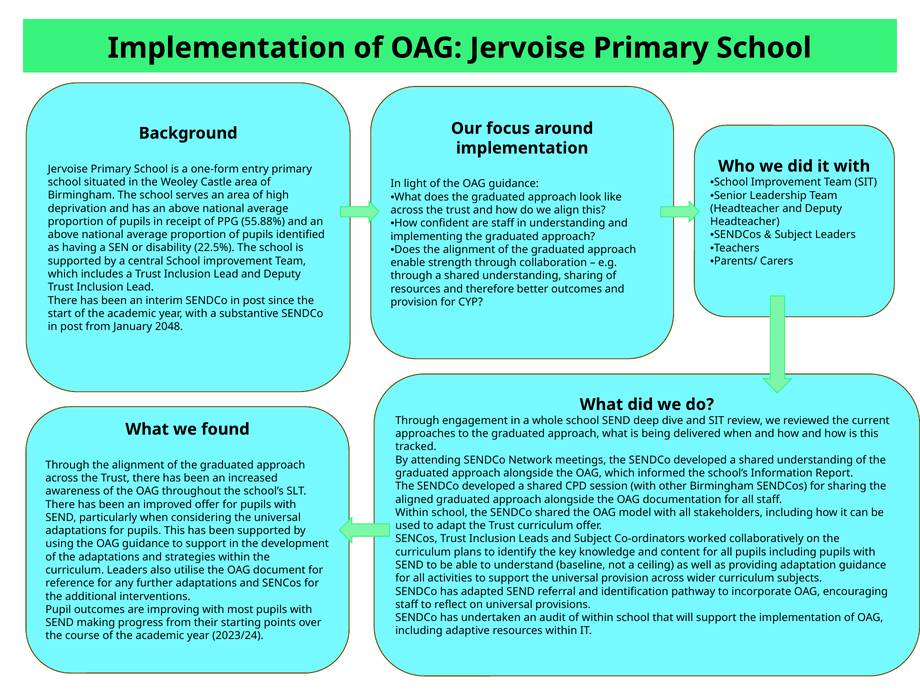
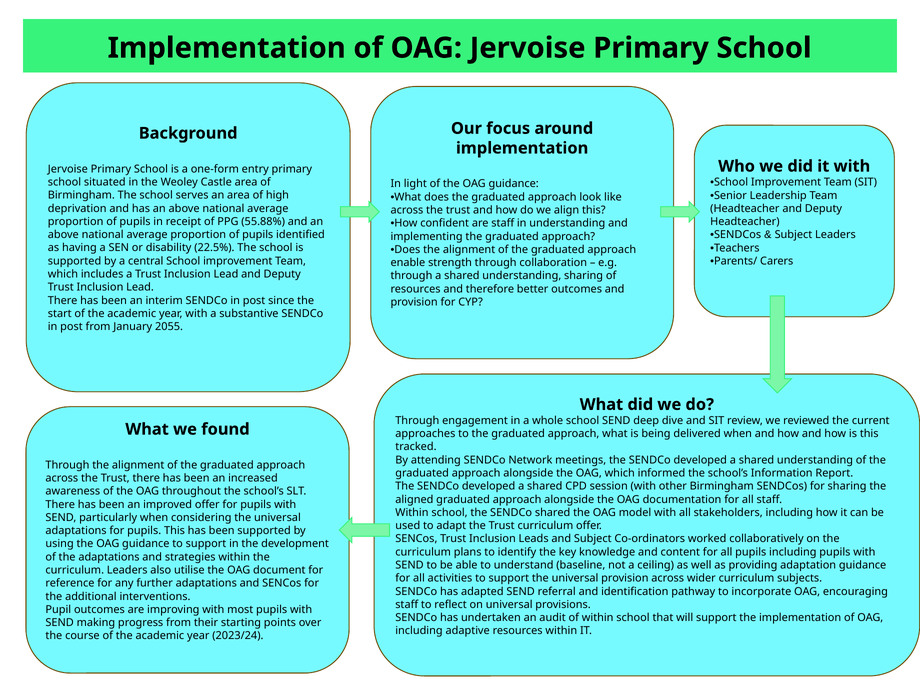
2048: 2048 -> 2055 (169, 327)
